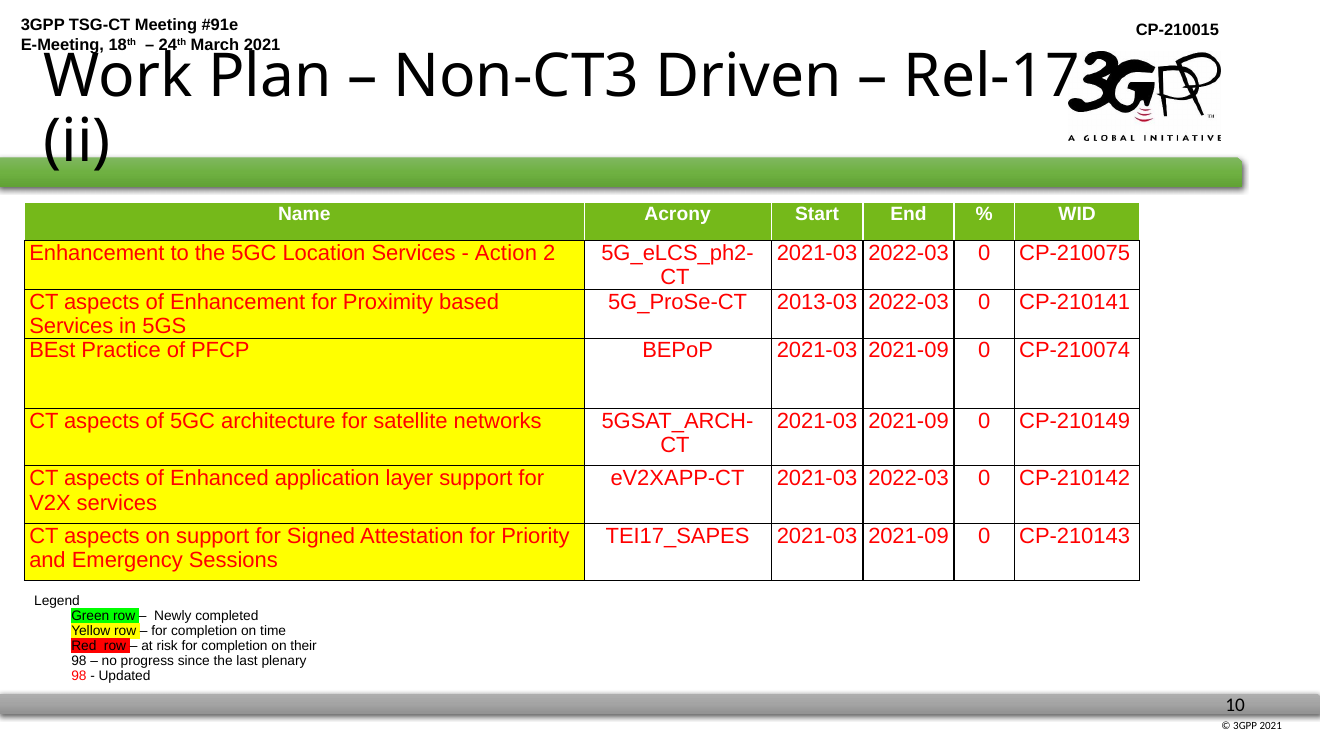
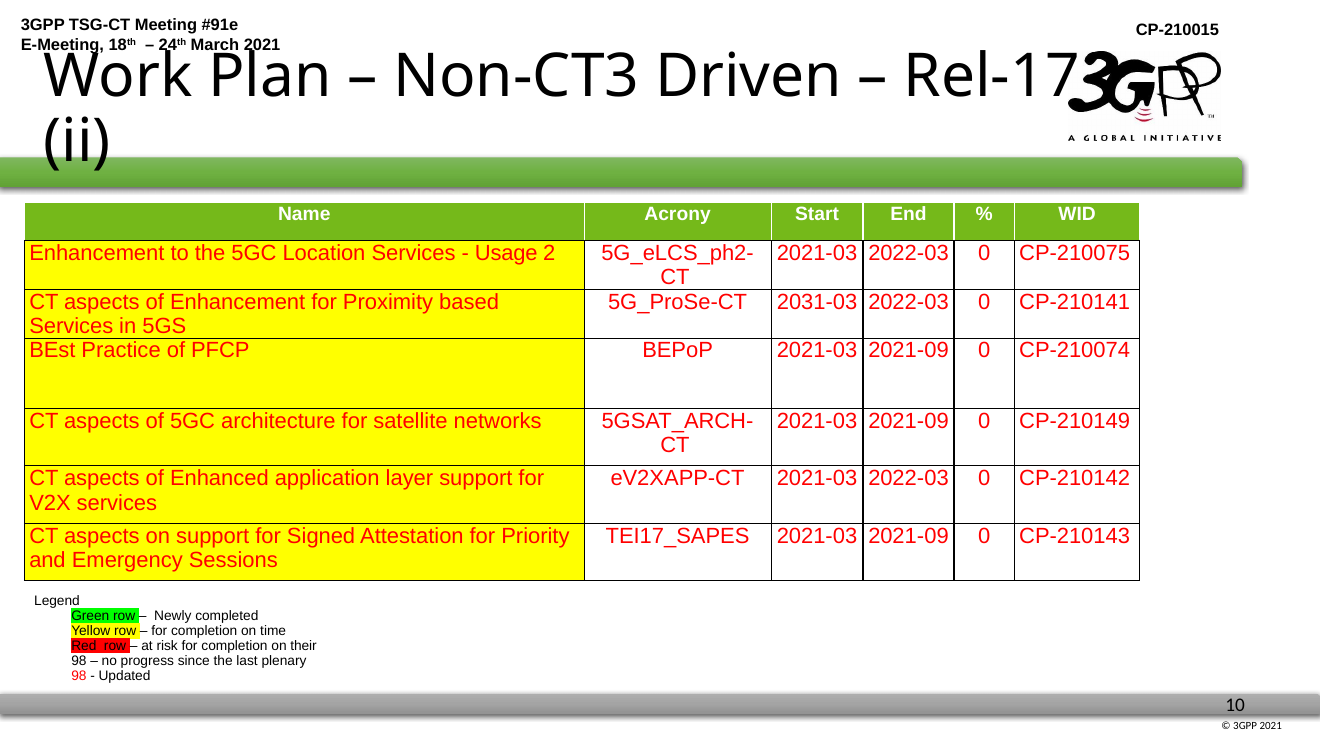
Action: Action -> Usage (506, 253)
2013-03: 2013-03 -> 2031-03 (817, 302)
